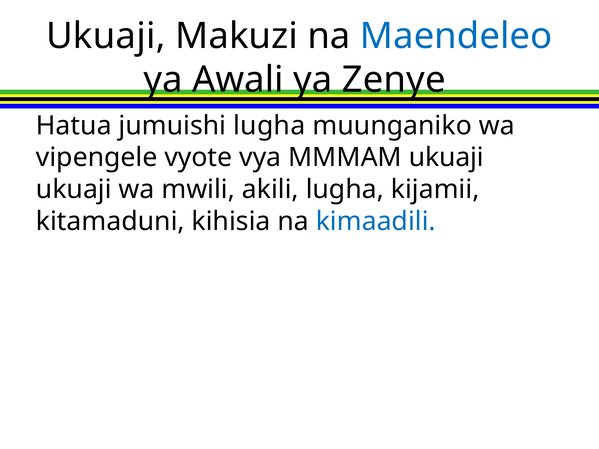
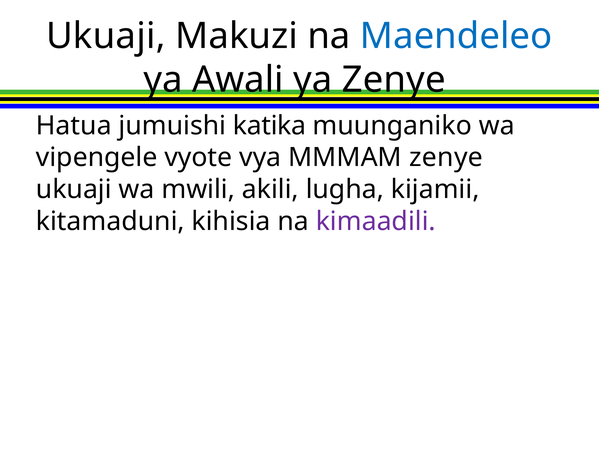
jumuishi lugha: lugha -> katika (269, 126)
MMMAM ukuaji: ukuaji -> zenye (446, 158)
kimaadili colour: blue -> purple (376, 222)
